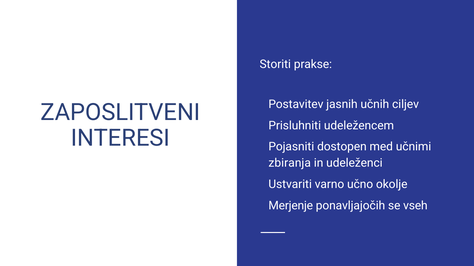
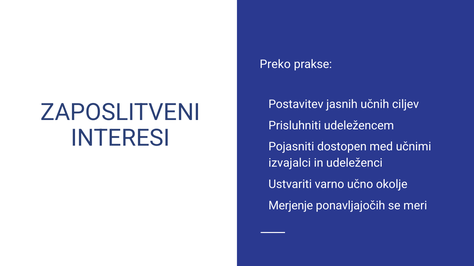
Storiti: Storiti -> Preko (275, 64)
zbiranja: zbiranja -> izvajalci (290, 163)
vseh: vseh -> meri (415, 206)
